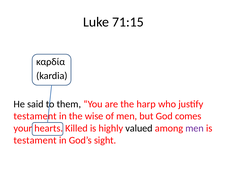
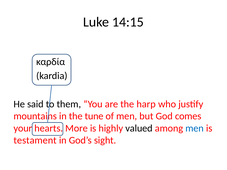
71:15: 71:15 -> 14:15 (128, 22)
testament: testament -> mountains (35, 116)
wise: wise -> tune (94, 116)
Killed: Killed -> More (76, 128)
men colour: purple -> blue (195, 128)
